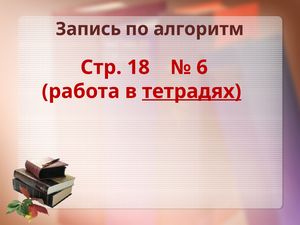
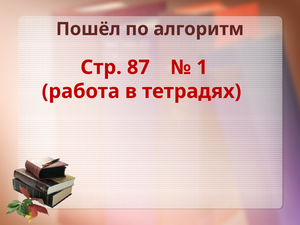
Запись: Запись -> Пошёл (88, 29)
18: 18 -> 87 (138, 67)
6: 6 -> 1 (202, 67)
тетрадях underline: present -> none (192, 91)
